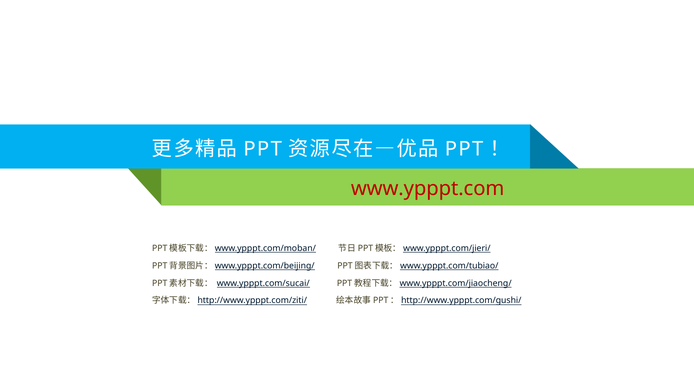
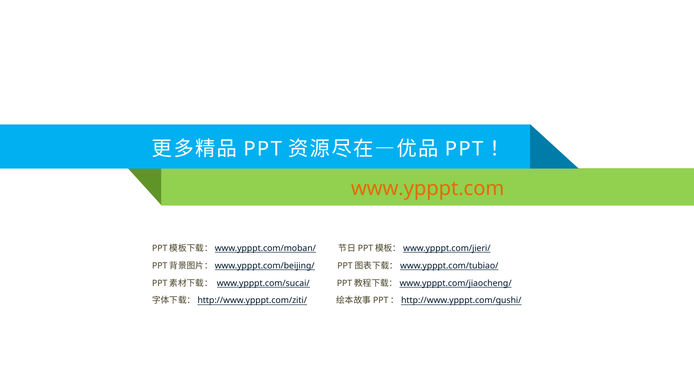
www.ypppt.com colour: red -> orange (428, 188)
